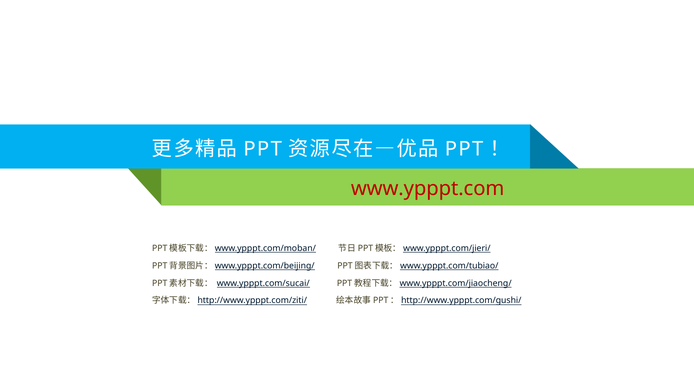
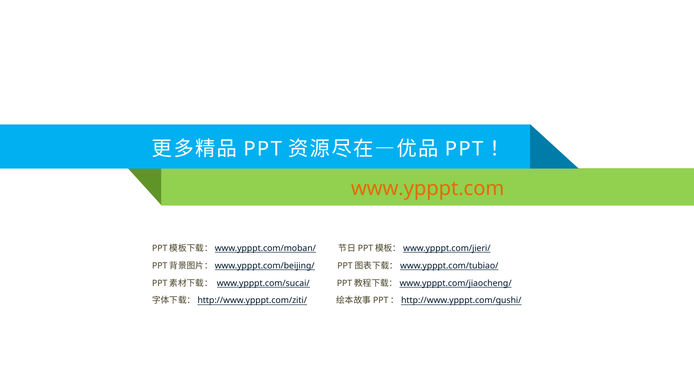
www.ypppt.com colour: red -> orange (428, 188)
